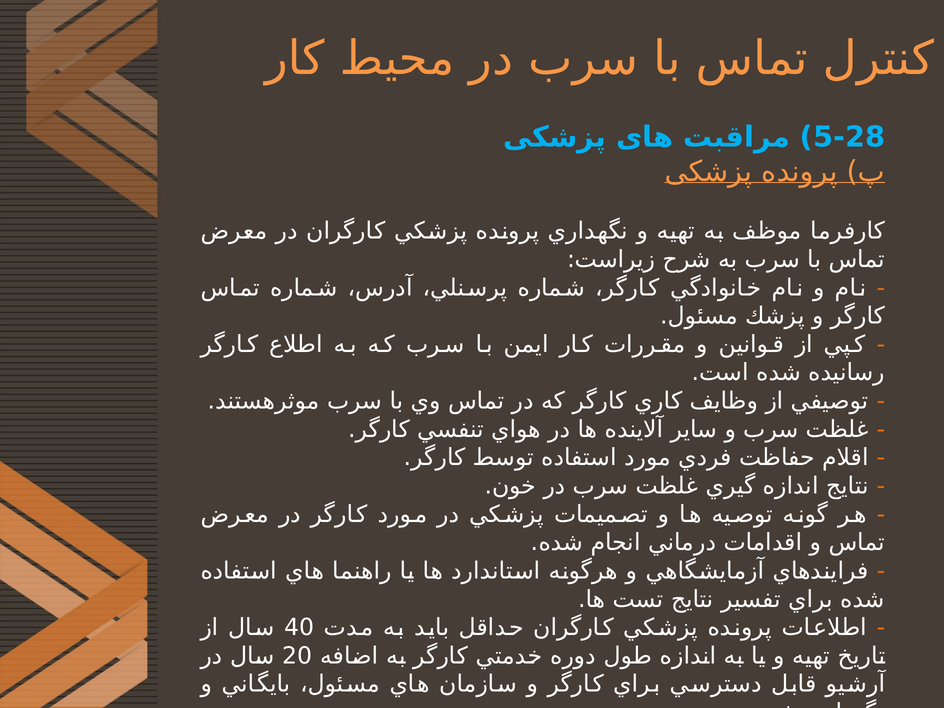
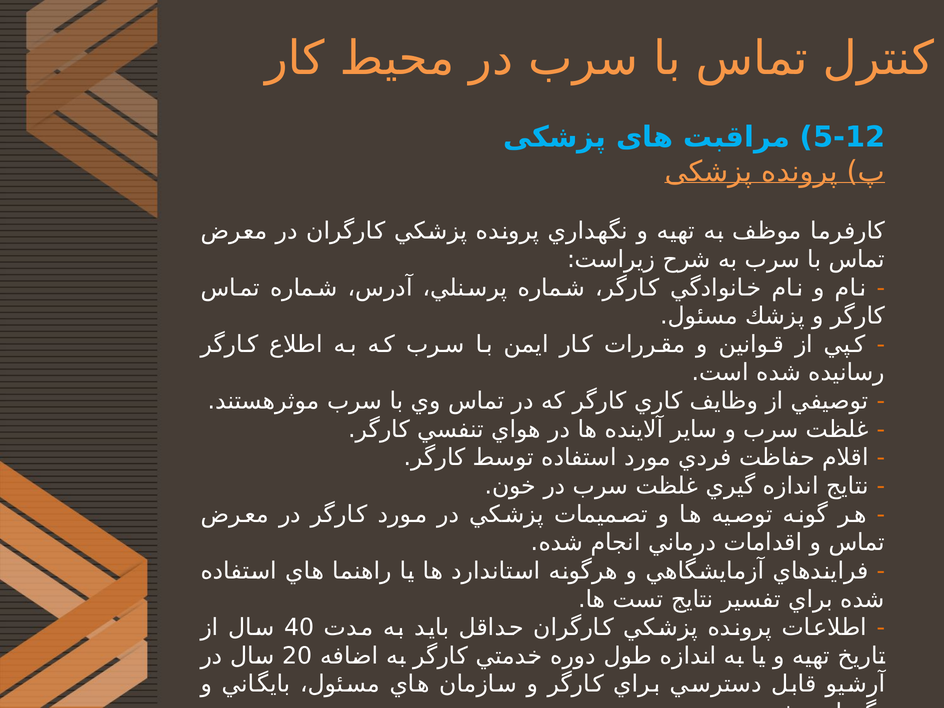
5-28: 5-28 -> 5-12 (849, 137)
